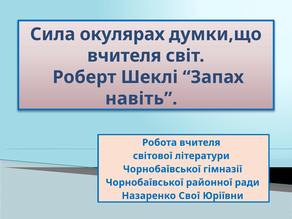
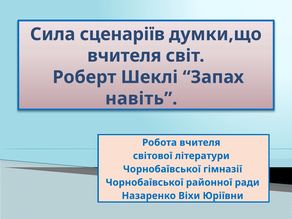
окулярах: окулярах -> сценаріїв (122, 34)
Свої: Свої -> Віхи (189, 196)
